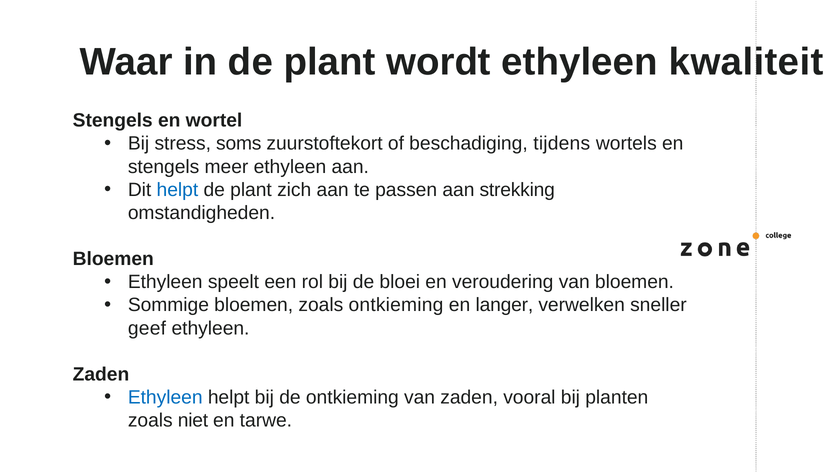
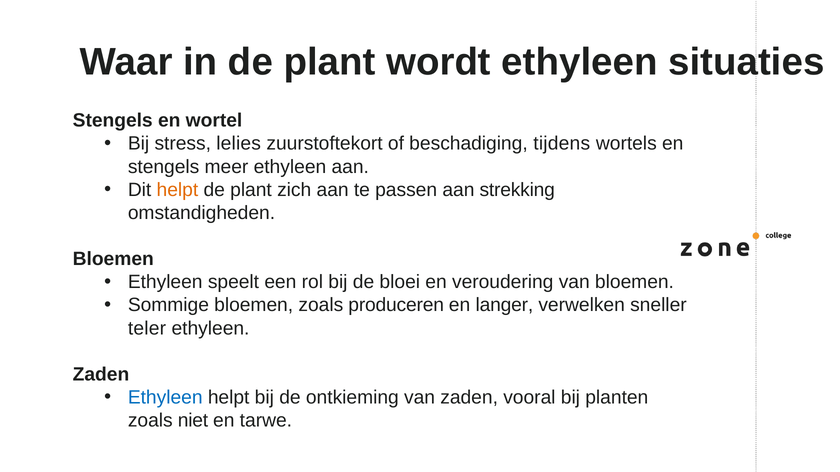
kwaliteit: kwaliteit -> situaties (746, 62)
soms: soms -> lelies (239, 144)
helpt colour: blue -> orange (177, 190)
zoals ontkieming: ontkieming -> produceren (396, 305)
geef: geef -> teler (147, 329)
